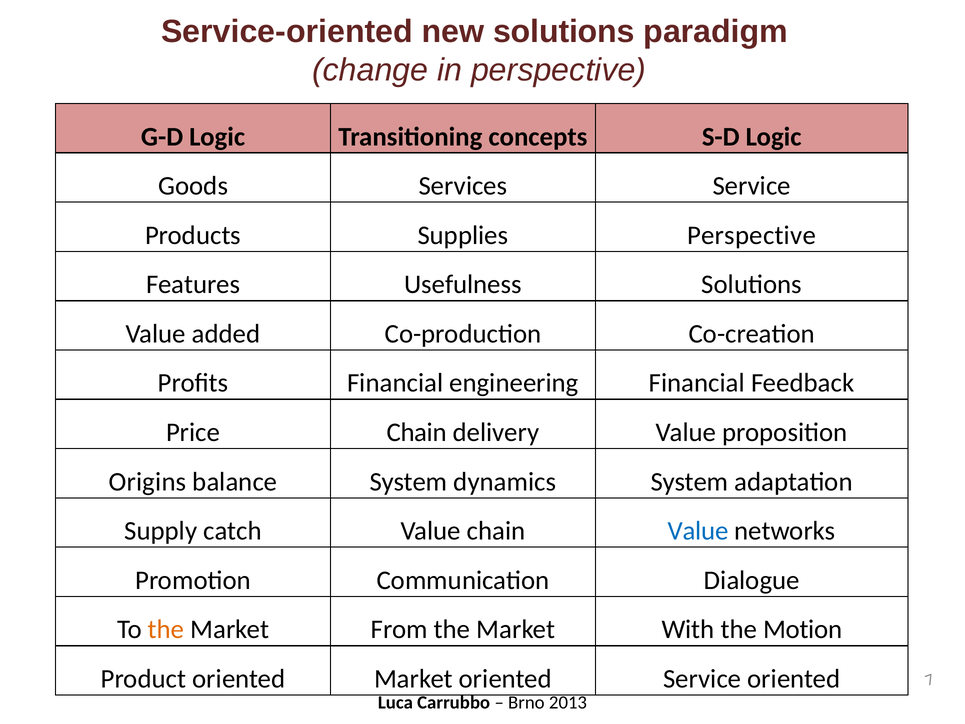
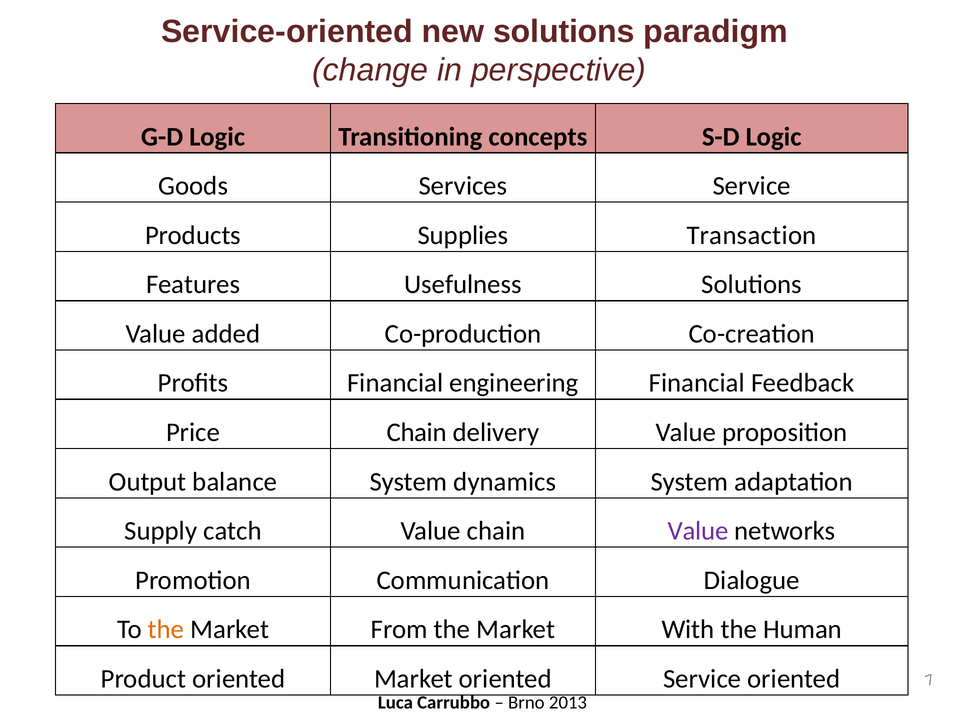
Supplies Perspective: Perspective -> Transaction (752, 235)
Origins: Origins -> Output (148, 482)
Value colour: blue -> purple (698, 531)
Motion: Motion -> Human (802, 629)
